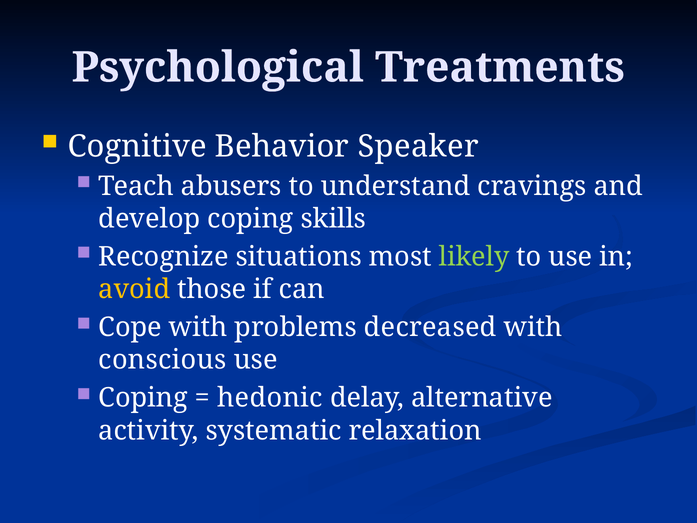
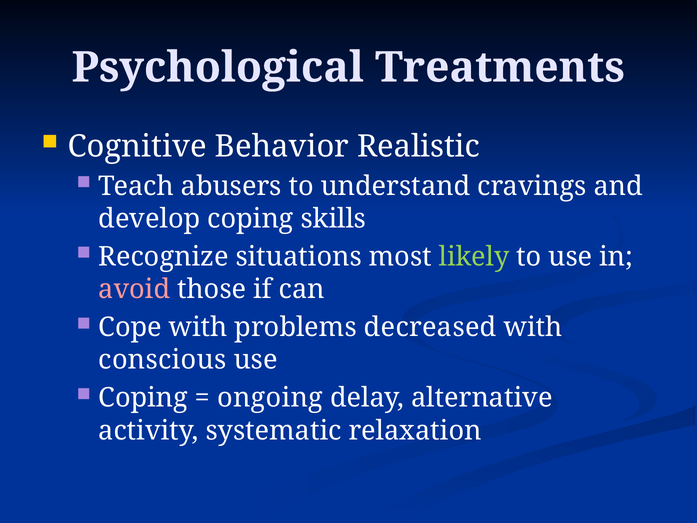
Speaker: Speaker -> Realistic (418, 146)
avoid colour: yellow -> pink (134, 289)
hedonic: hedonic -> ongoing (270, 398)
